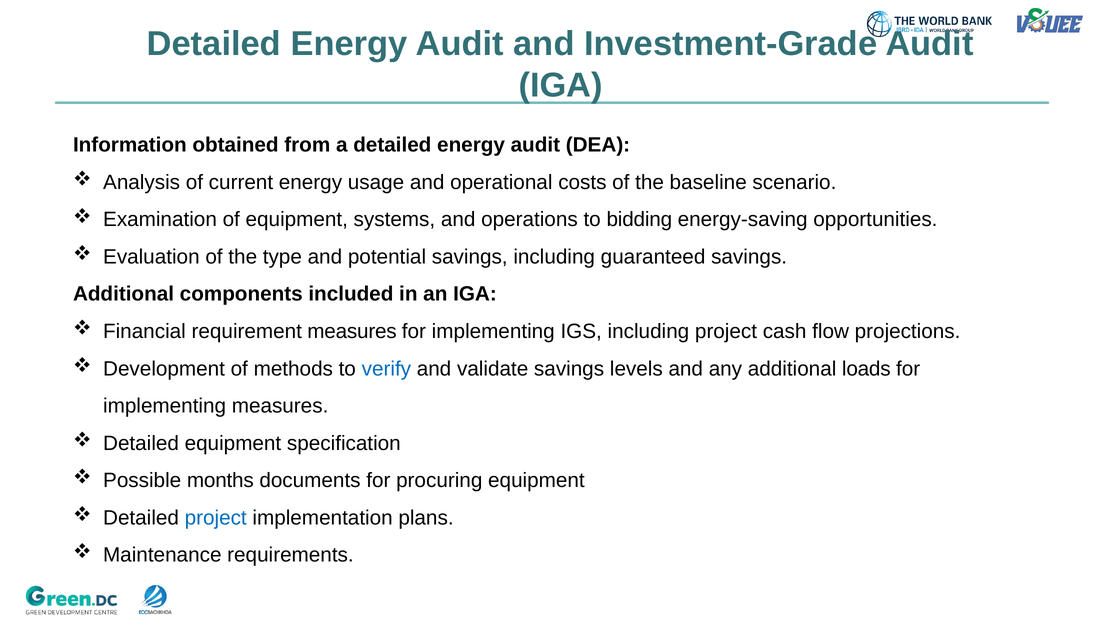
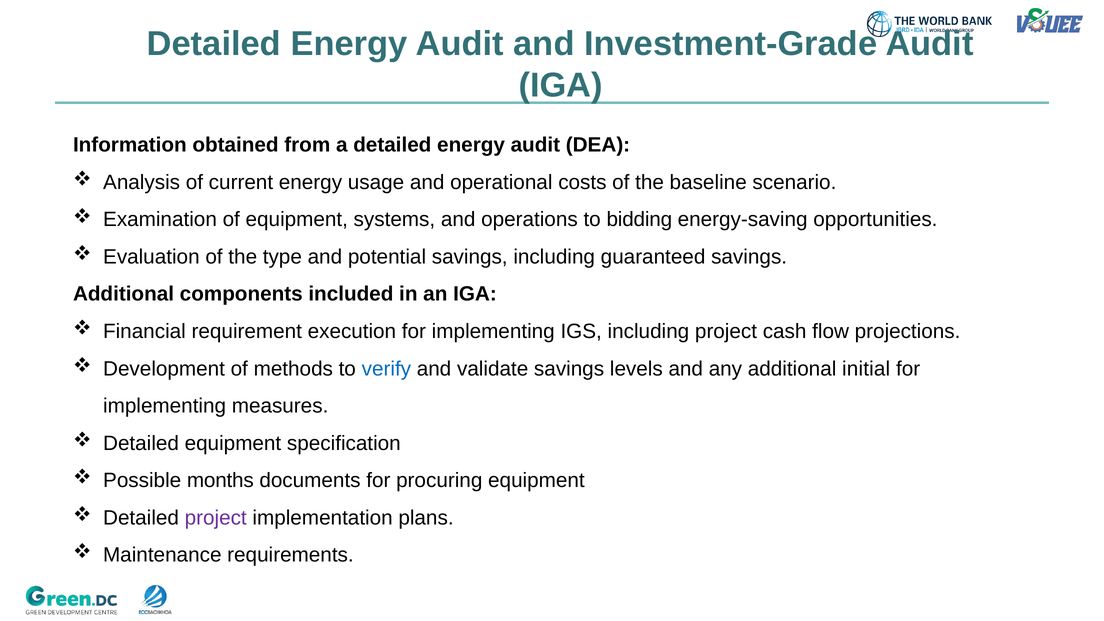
requirement measures: measures -> execution (352, 331)
loads: loads -> initial (866, 369)
project colour: blue -> purple (216, 518)
